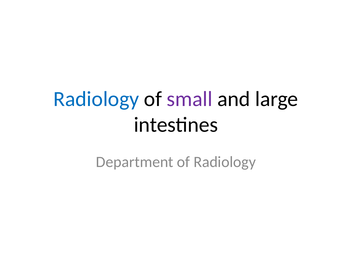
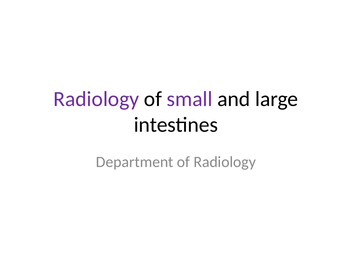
Radiology colour: blue -> purple (96, 99)
